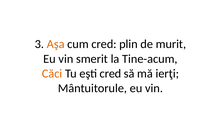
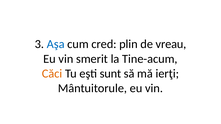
Aşa colour: orange -> blue (56, 44)
murit: murit -> vreau (171, 44)
eşti cred: cred -> sunt (110, 74)
